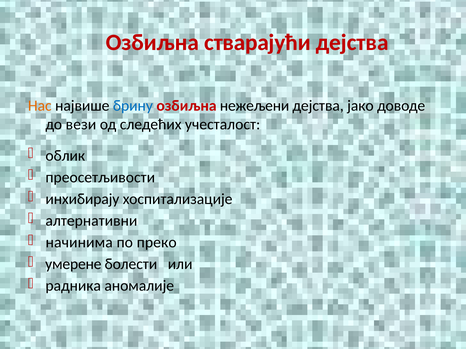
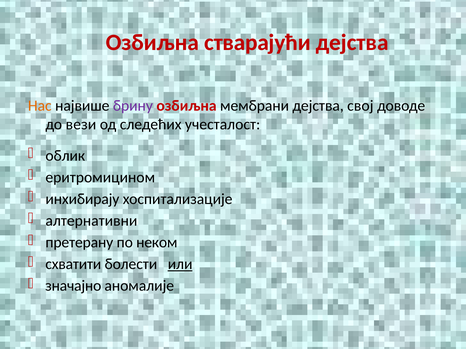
брину colour: blue -> purple (133, 106)
нежељени: нежељени -> мембрани (255, 106)
јако: јако -> свој (360, 106)
преосетљивости: преосетљивости -> еритромицином (100, 178)
начинима: начинима -> претерану (79, 243)
преко: преко -> неком (157, 243)
умерене: умерене -> схватити (73, 265)
или underline: none -> present (180, 265)
радника: радника -> значајно (73, 286)
